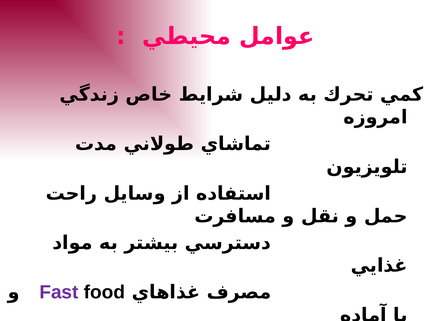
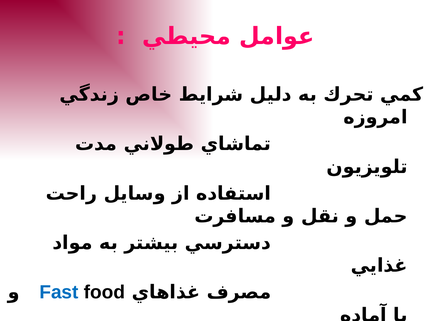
Fast colour: purple -> blue (59, 292)
